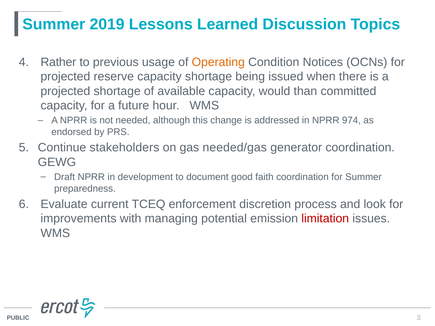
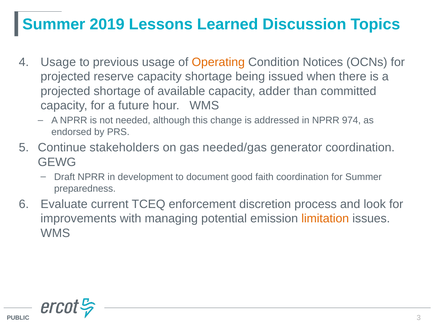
Rather: Rather -> Usage (58, 62)
would: would -> adder (274, 91)
limitation colour: red -> orange (325, 219)
